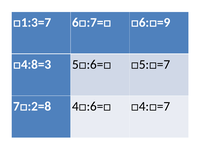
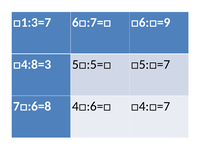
5□:6=□: 5□:6=□ -> 5□:5=□ (92, 64)
7□:2=8: 7□:2=8 -> 7□:6=8 (32, 106)
